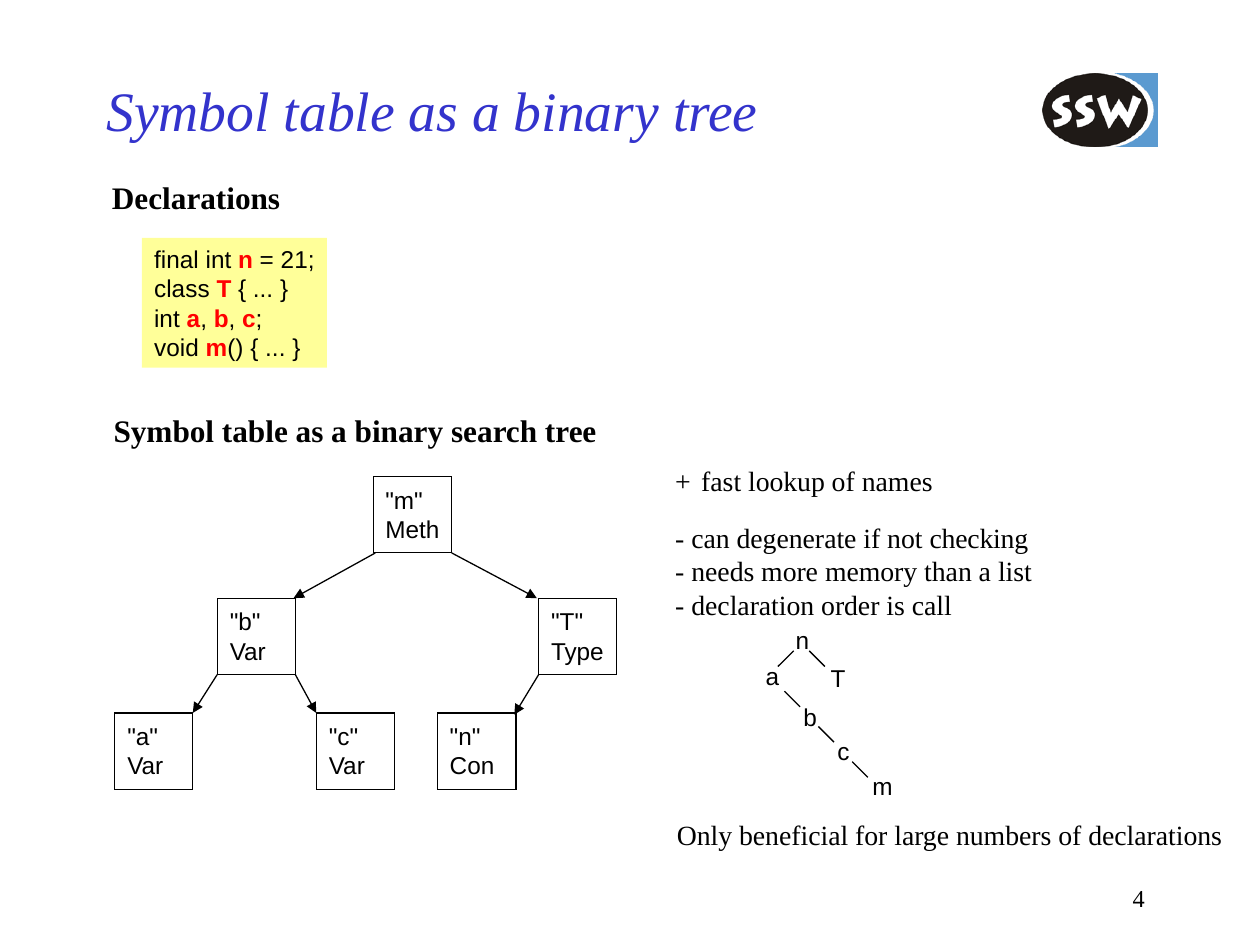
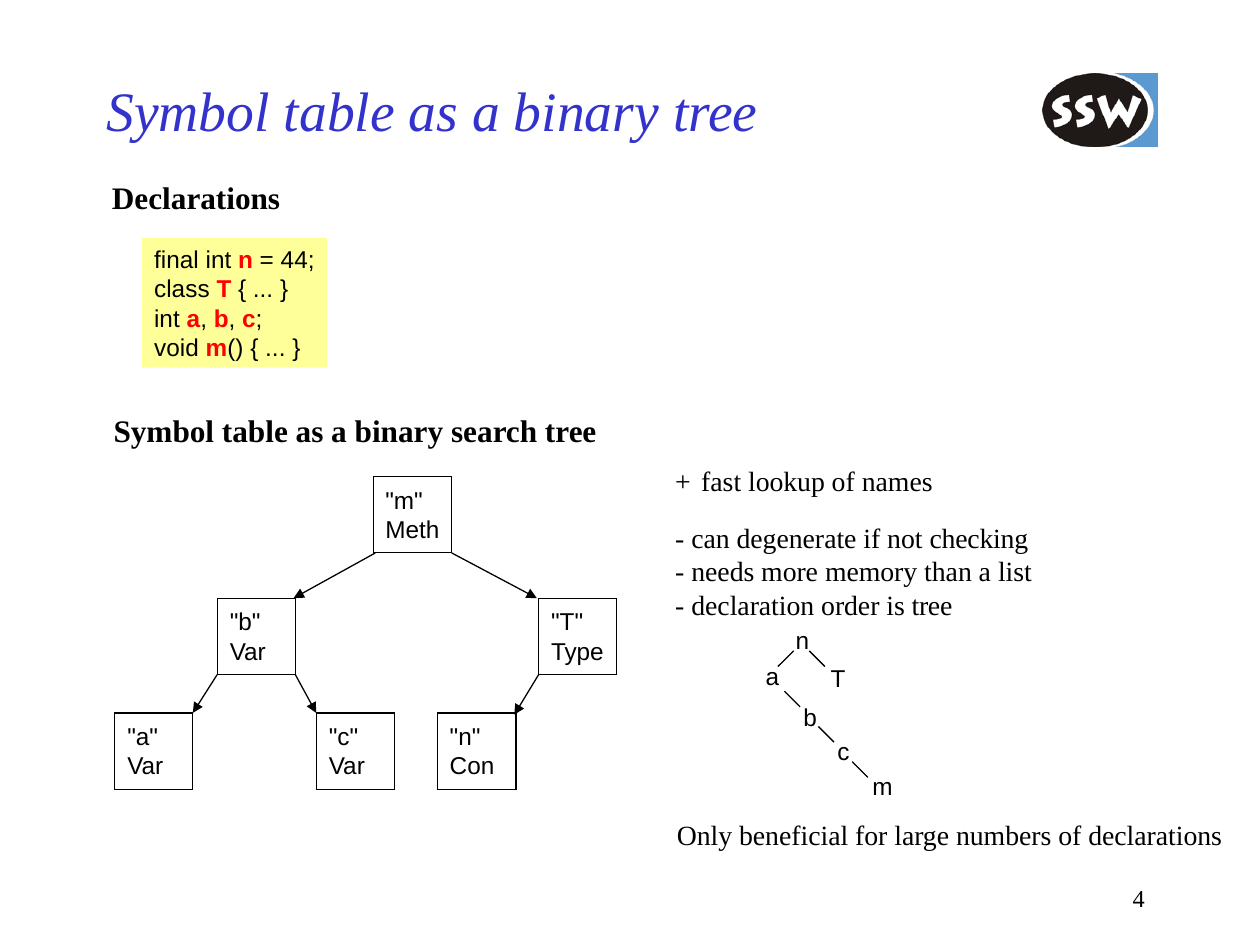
21: 21 -> 44 (298, 260)
is call: call -> tree (932, 605)
